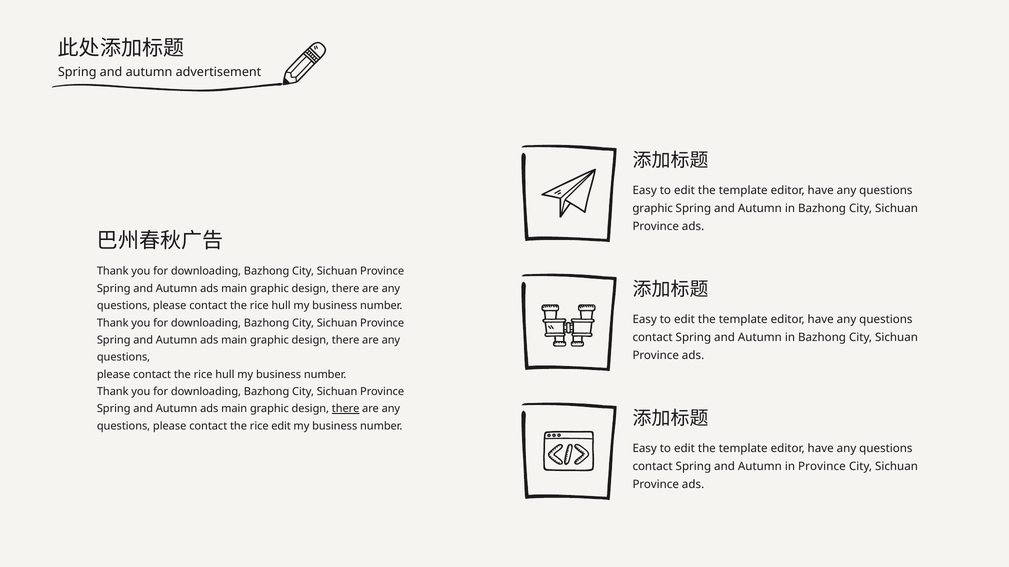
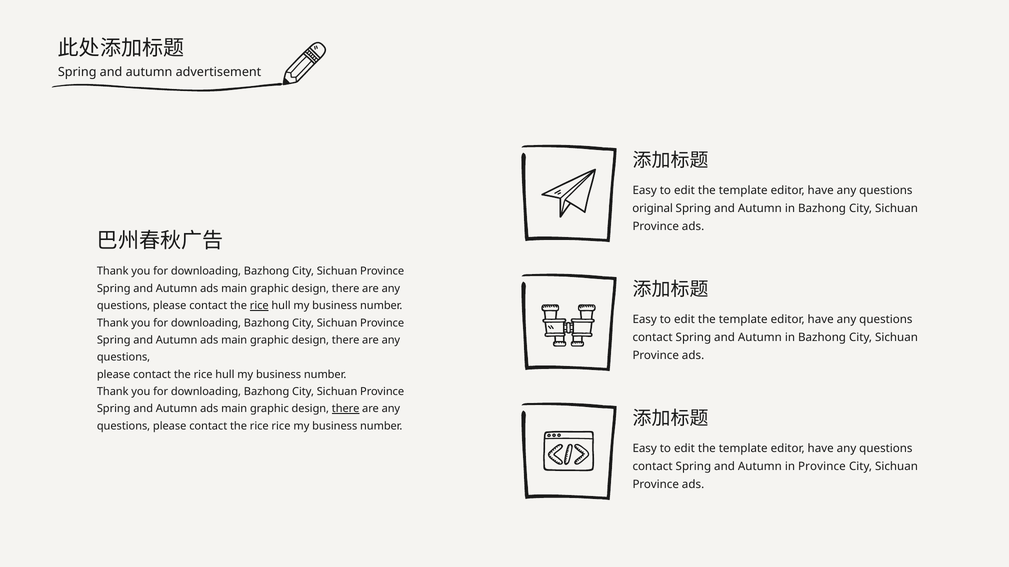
graphic: graphic -> original (653, 209)
rice underline: none -> present (259, 306)
rice edit: edit -> rice (281, 426)
